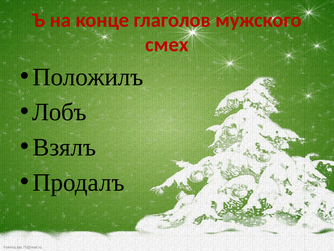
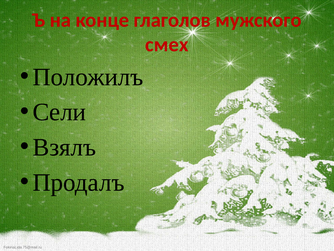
Лобъ: Лобъ -> Сели (59, 112)
